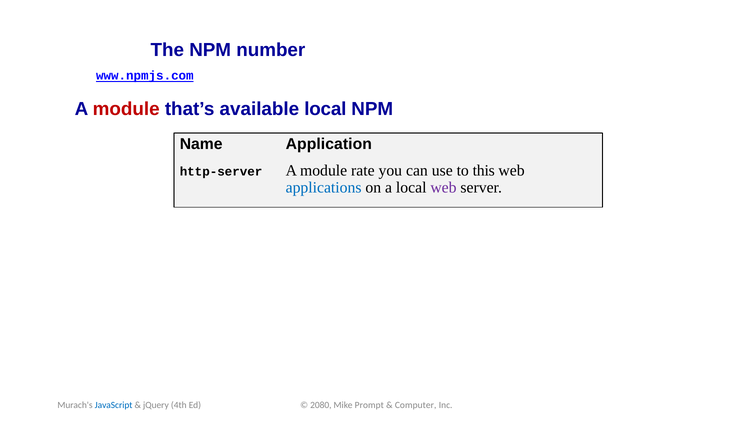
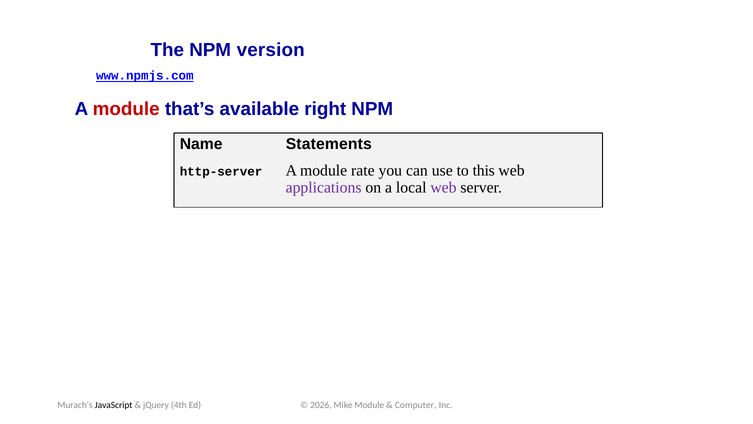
number: number -> version (271, 50)
available local: local -> right (325, 109)
Application: Application -> Statements (329, 144)
applications colour: blue -> purple (324, 187)
JavaScript colour: blue -> black (114, 404)
2080: 2080 -> 2026 (321, 404)
Mike Prompt: Prompt -> Module (369, 404)
